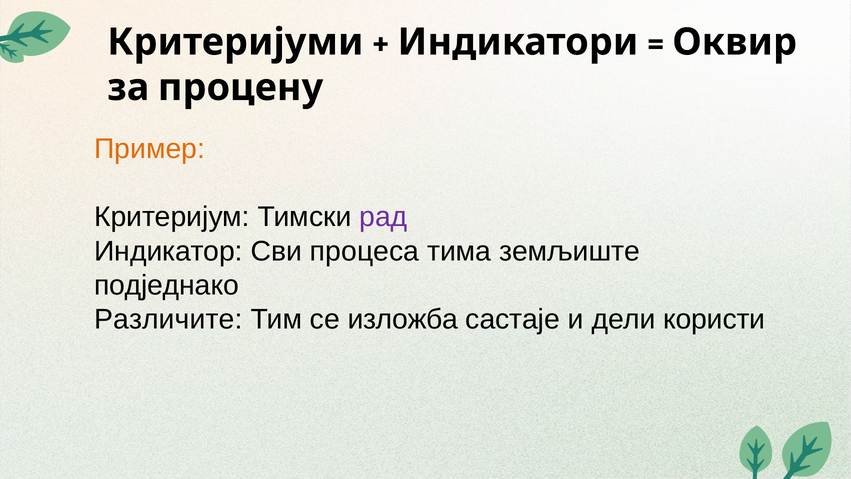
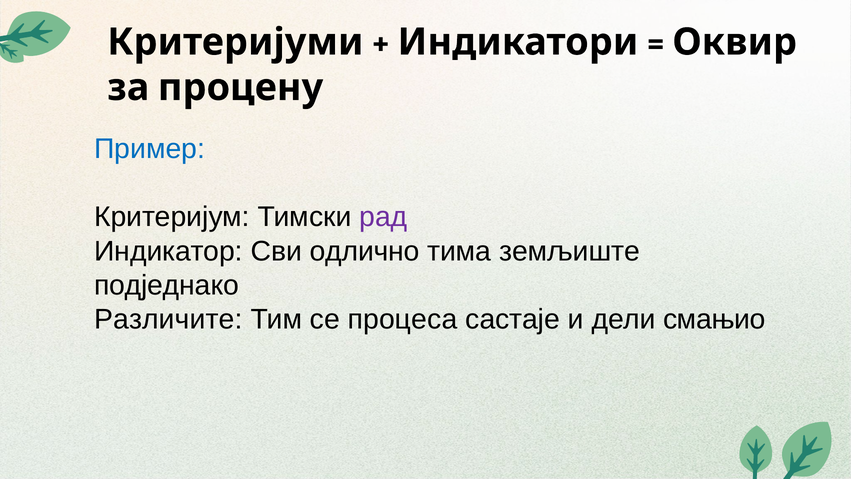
Пример colour: orange -> blue (150, 149)
процеса: процеса -> одлично (365, 251)
изложба: изложба -> процеса (403, 319)
користи: користи -> смањио (714, 319)
